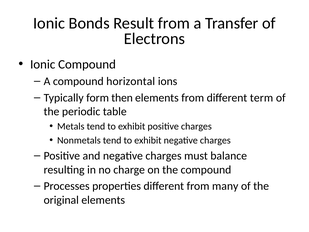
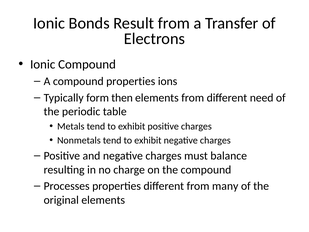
compound horizontal: horizontal -> properties (131, 81)
term: term -> need (262, 98)
